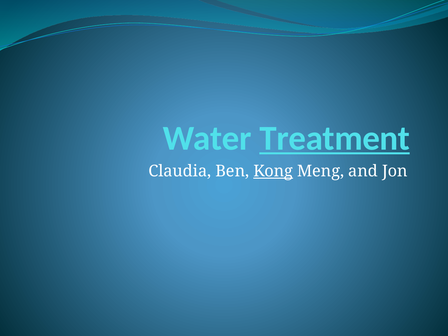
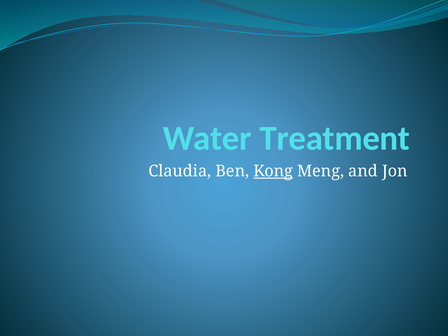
Treatment underline: present -> none (335, 138)
